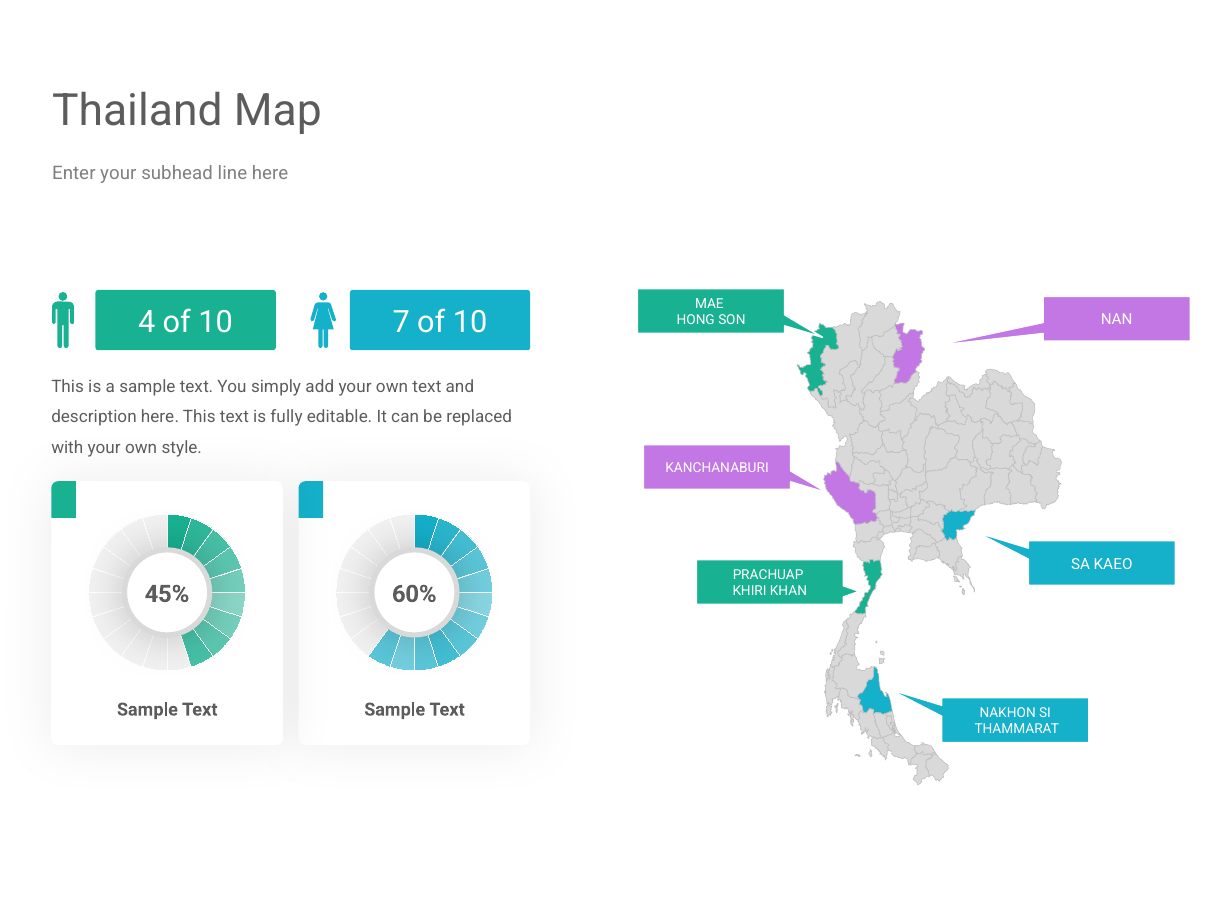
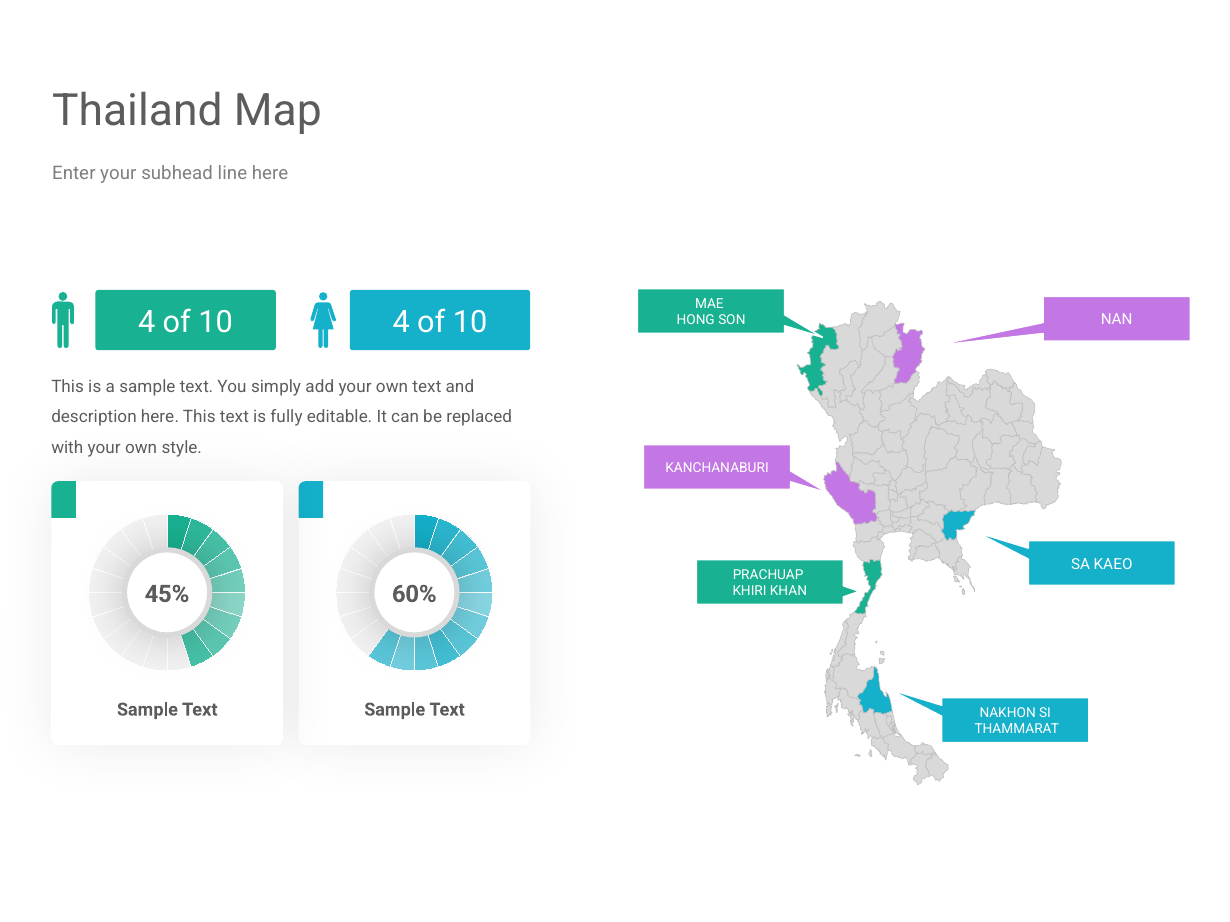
10 7: 7 -> 4 (401, 322)
